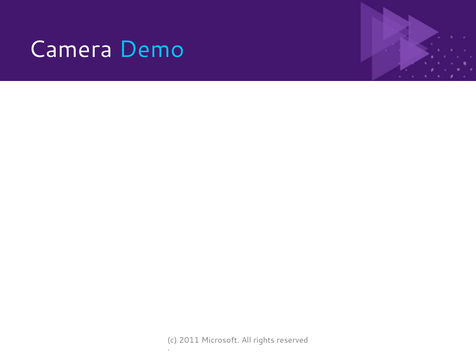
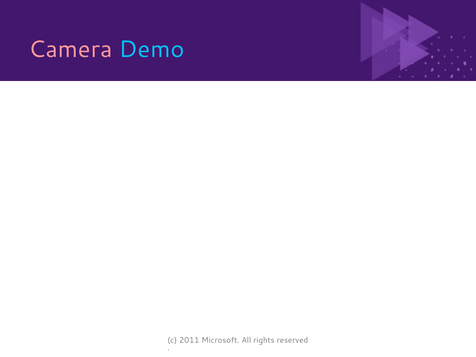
Camera colour: white -> pink (70, 49)
